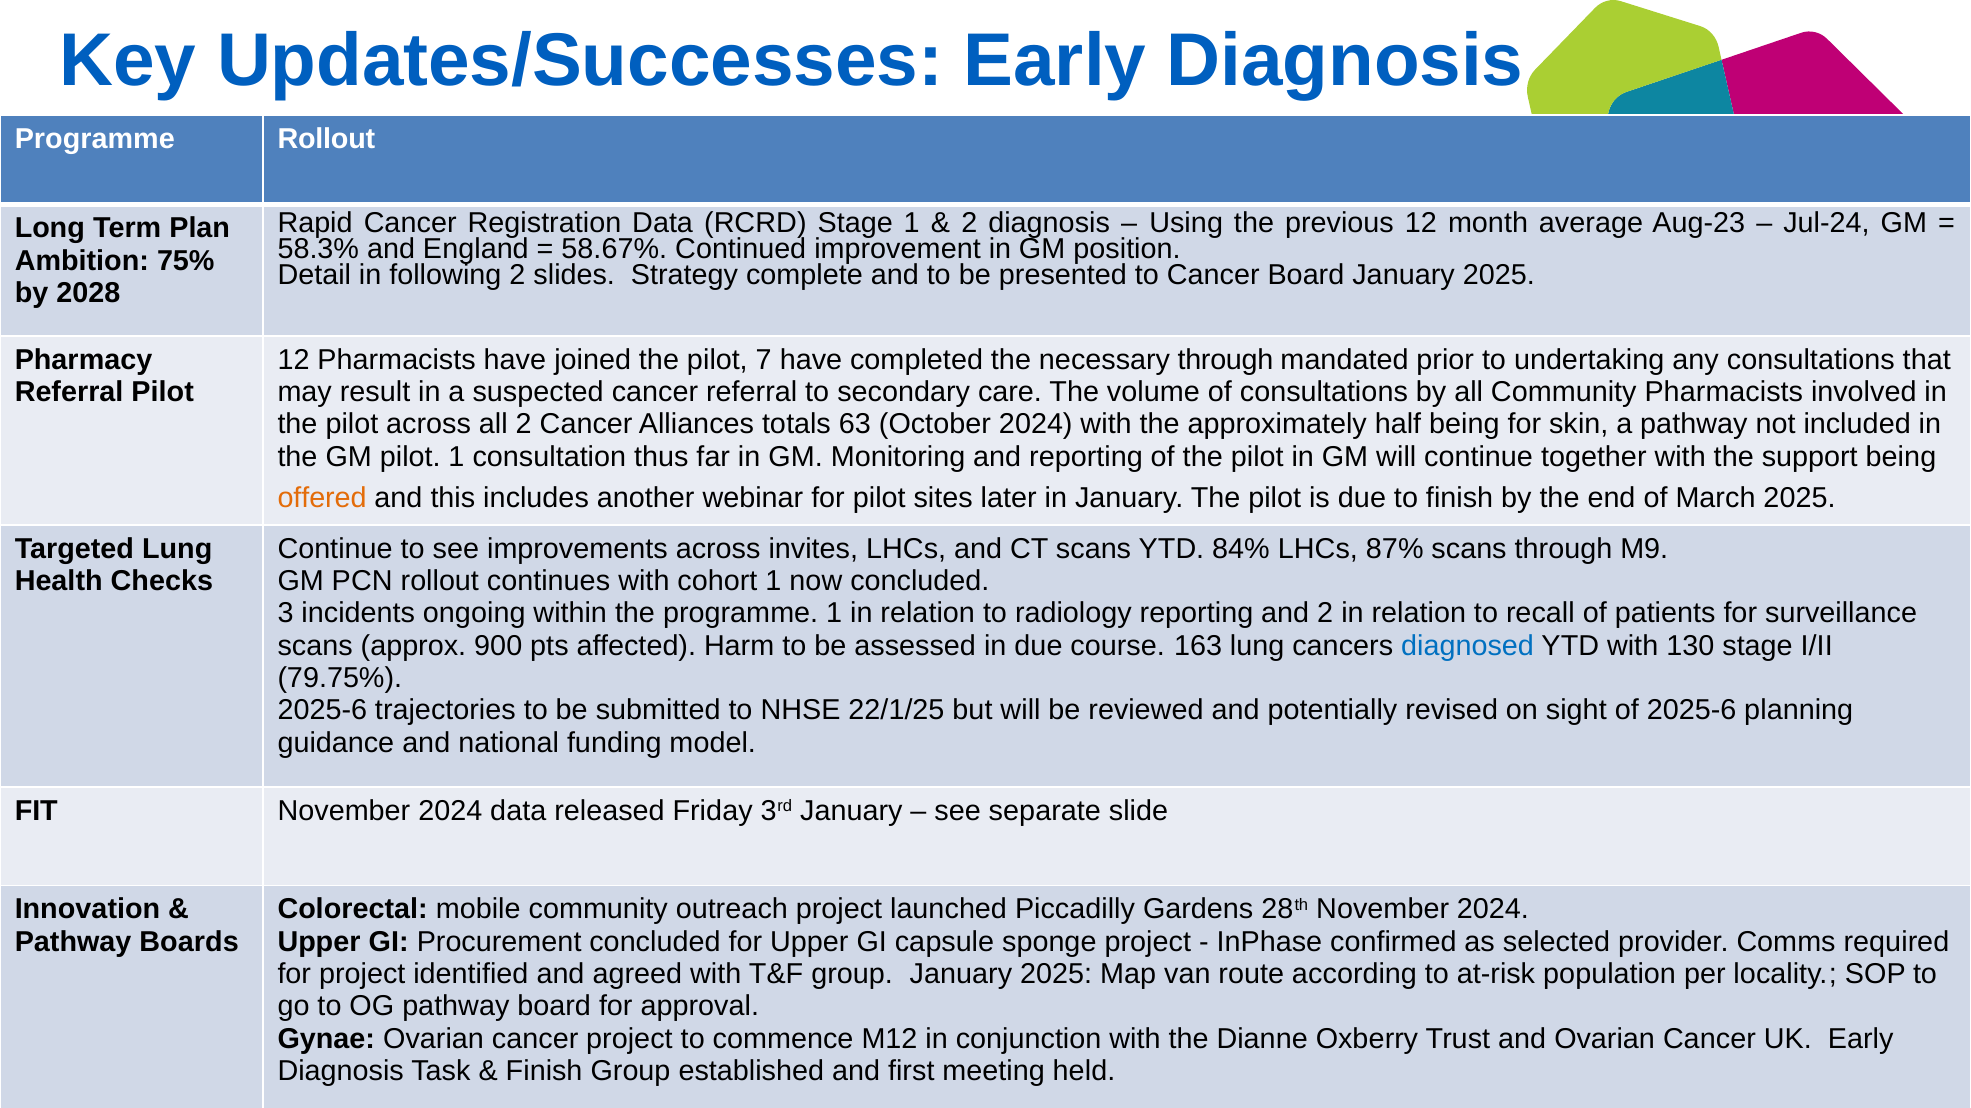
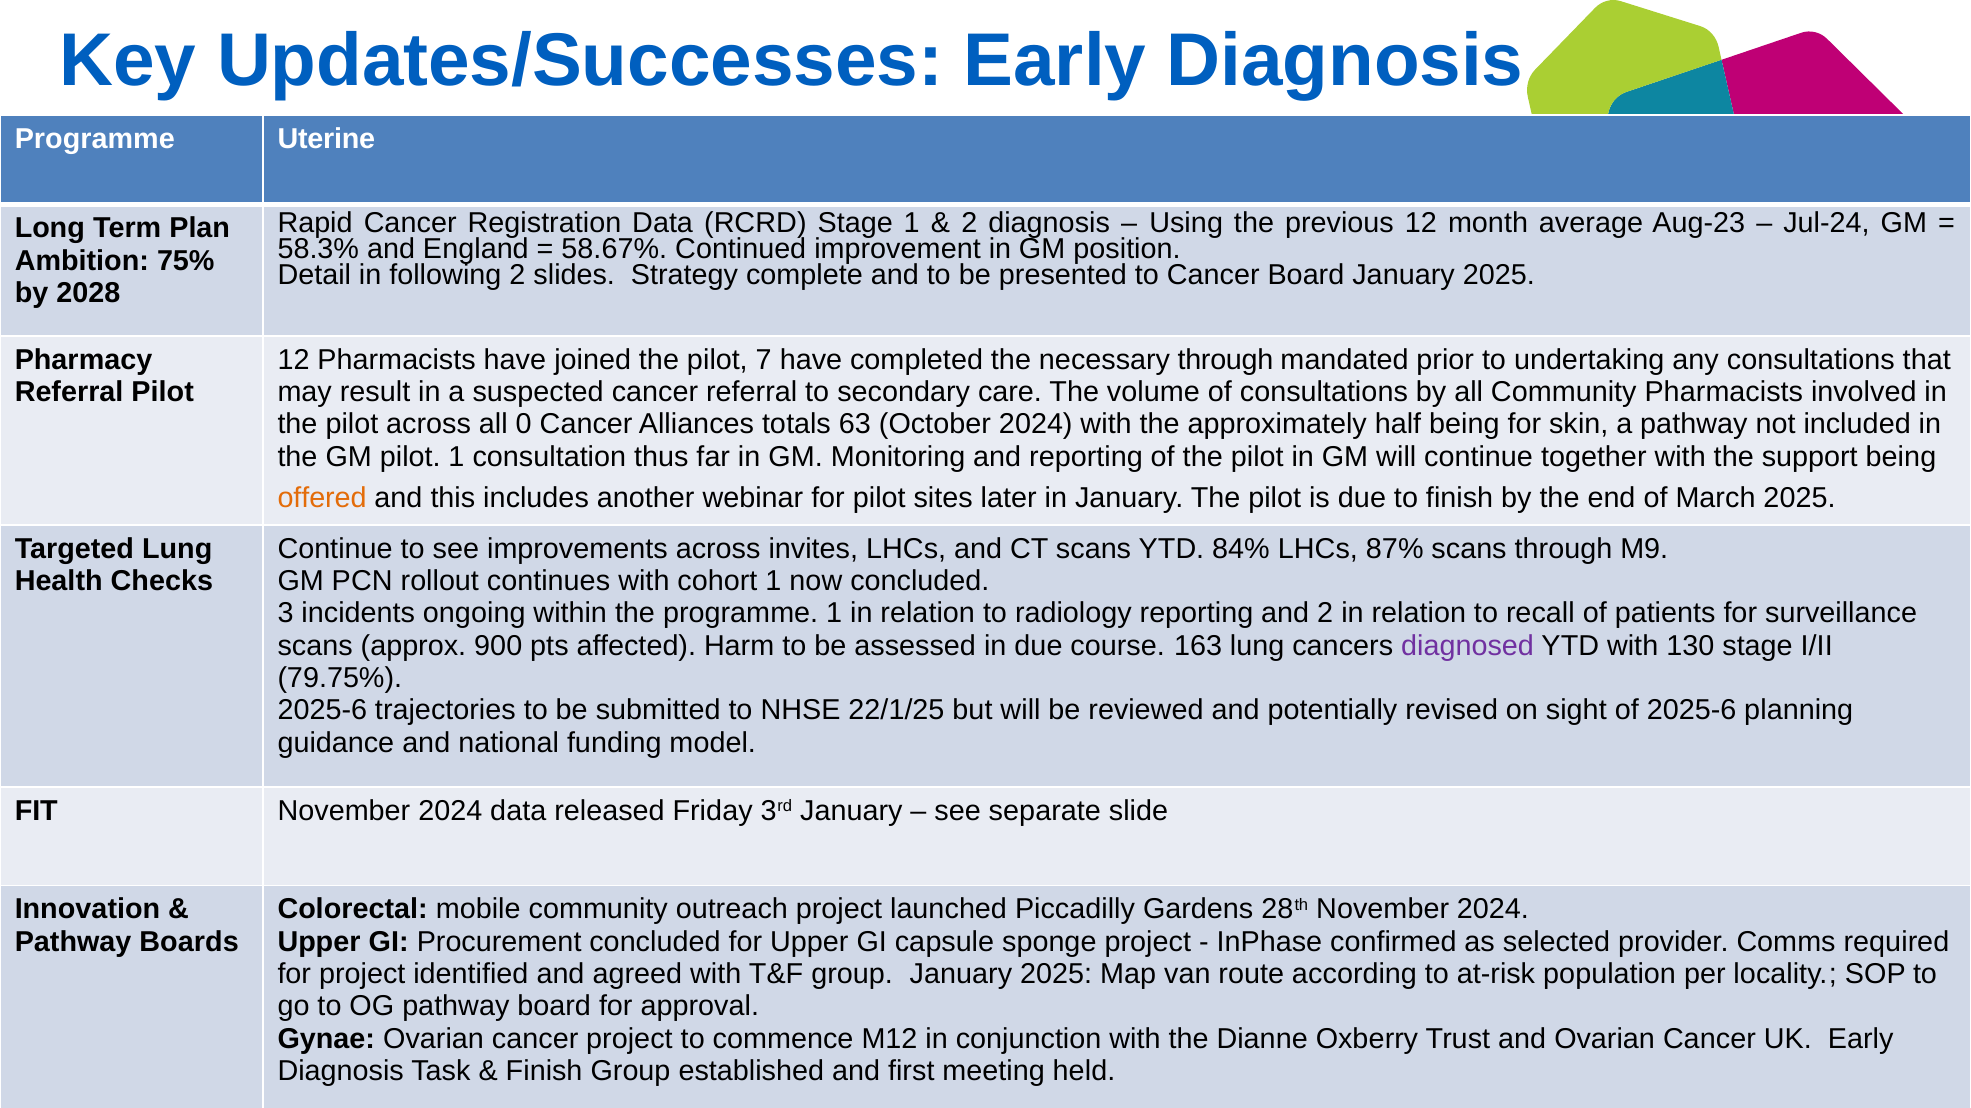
Programme Rollout: Rollout -> Uterine (326, 139)
all 2: 2 -> 0 (524, 425)
diagnosed colour: blue -> purple (1468, 646)
